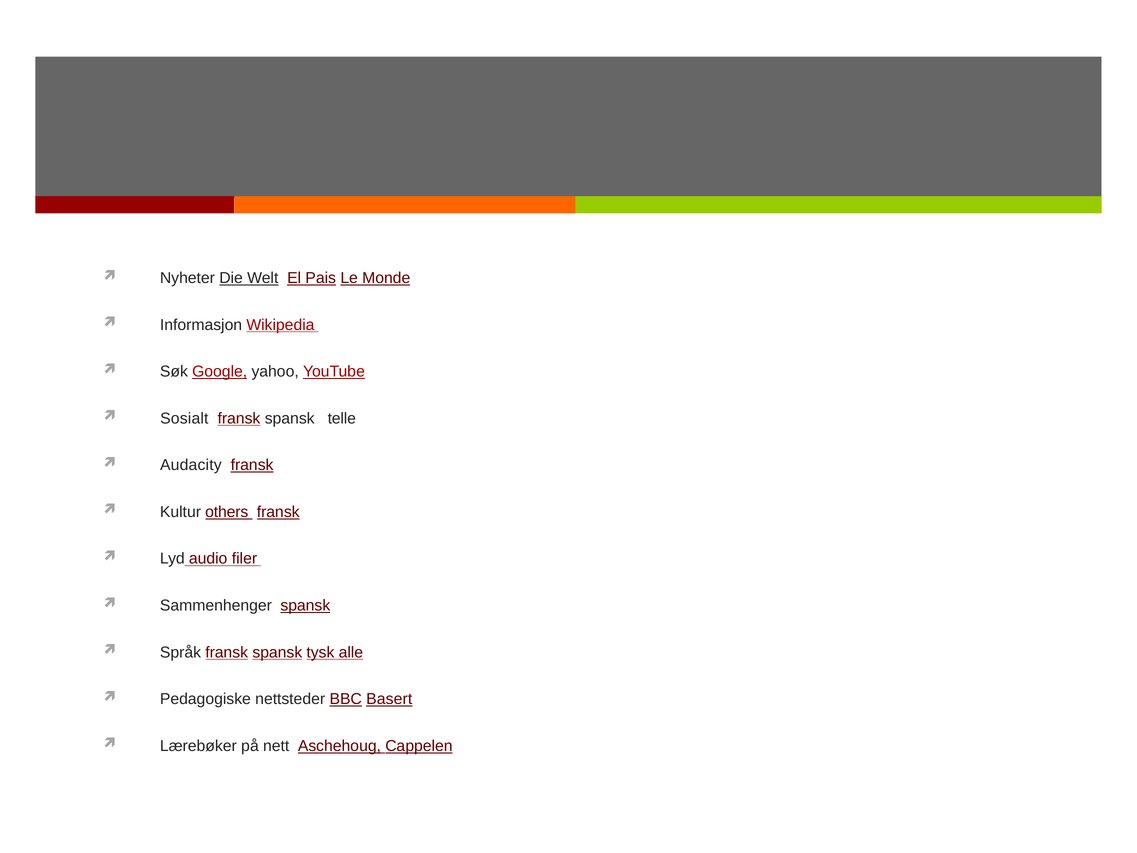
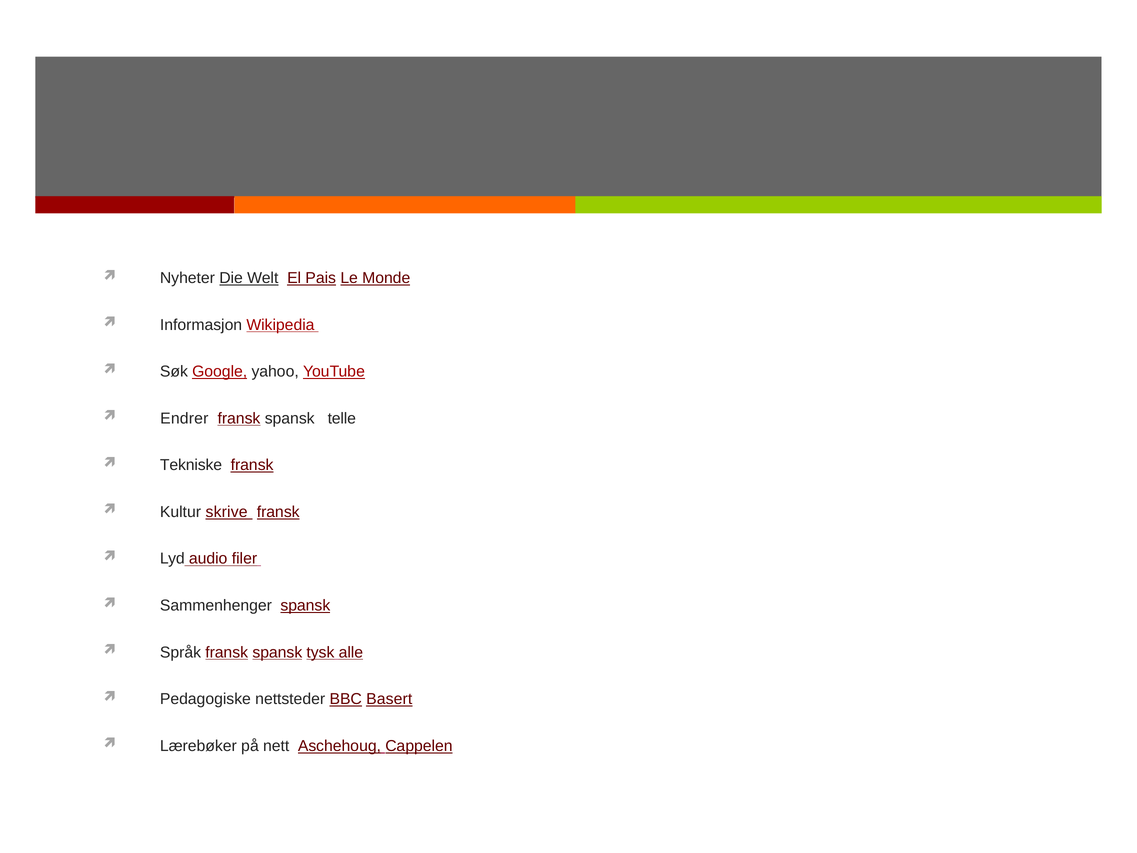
Sosialt: Sosialt -> Endrer (184, 418)
Audacity: Audacity -> Tekniske (191, 465)
others: others -> skrive (227, 512)
